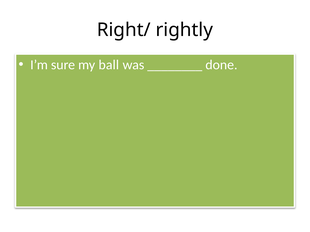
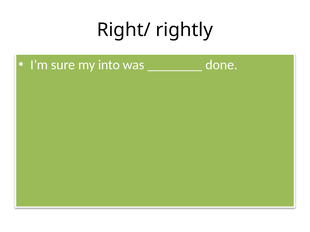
ball: ball -> into (109, 65)
